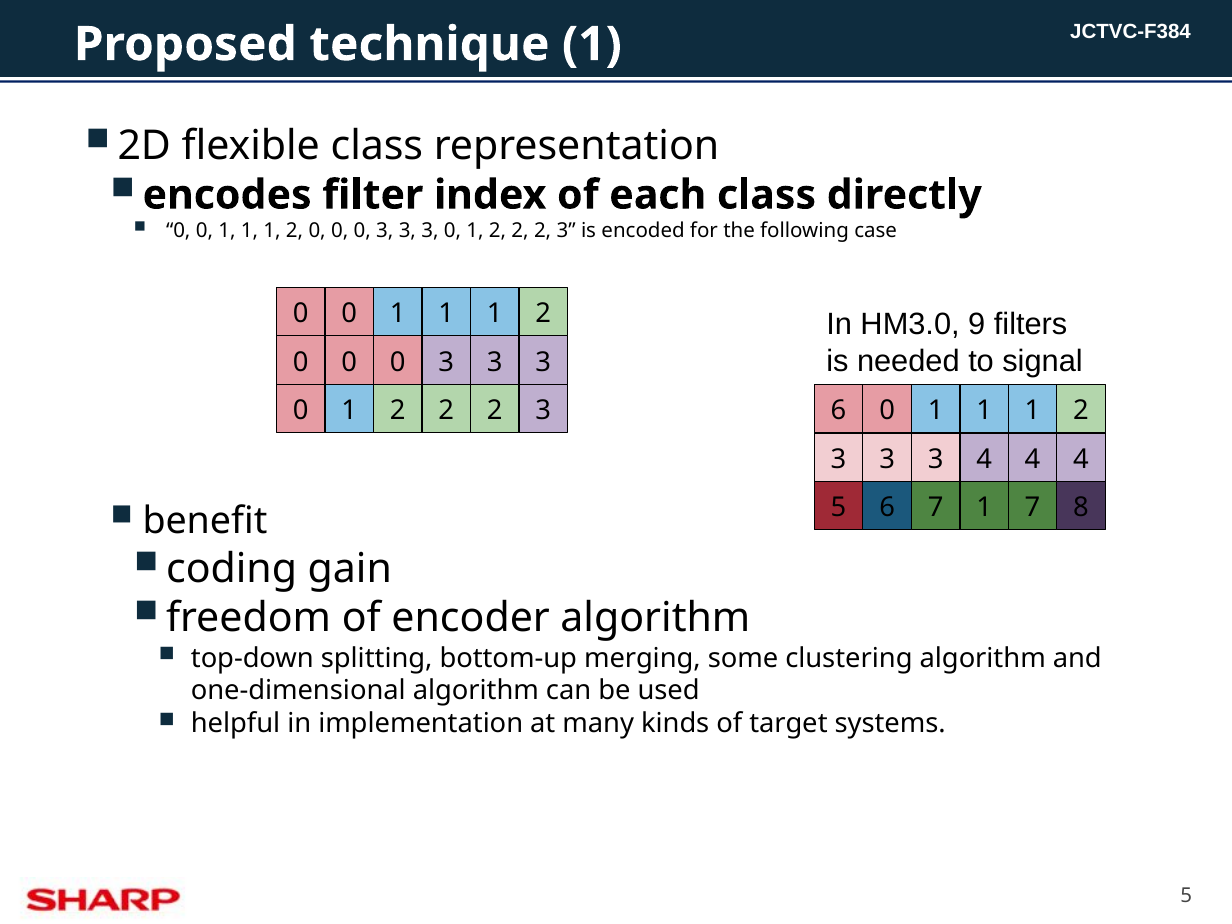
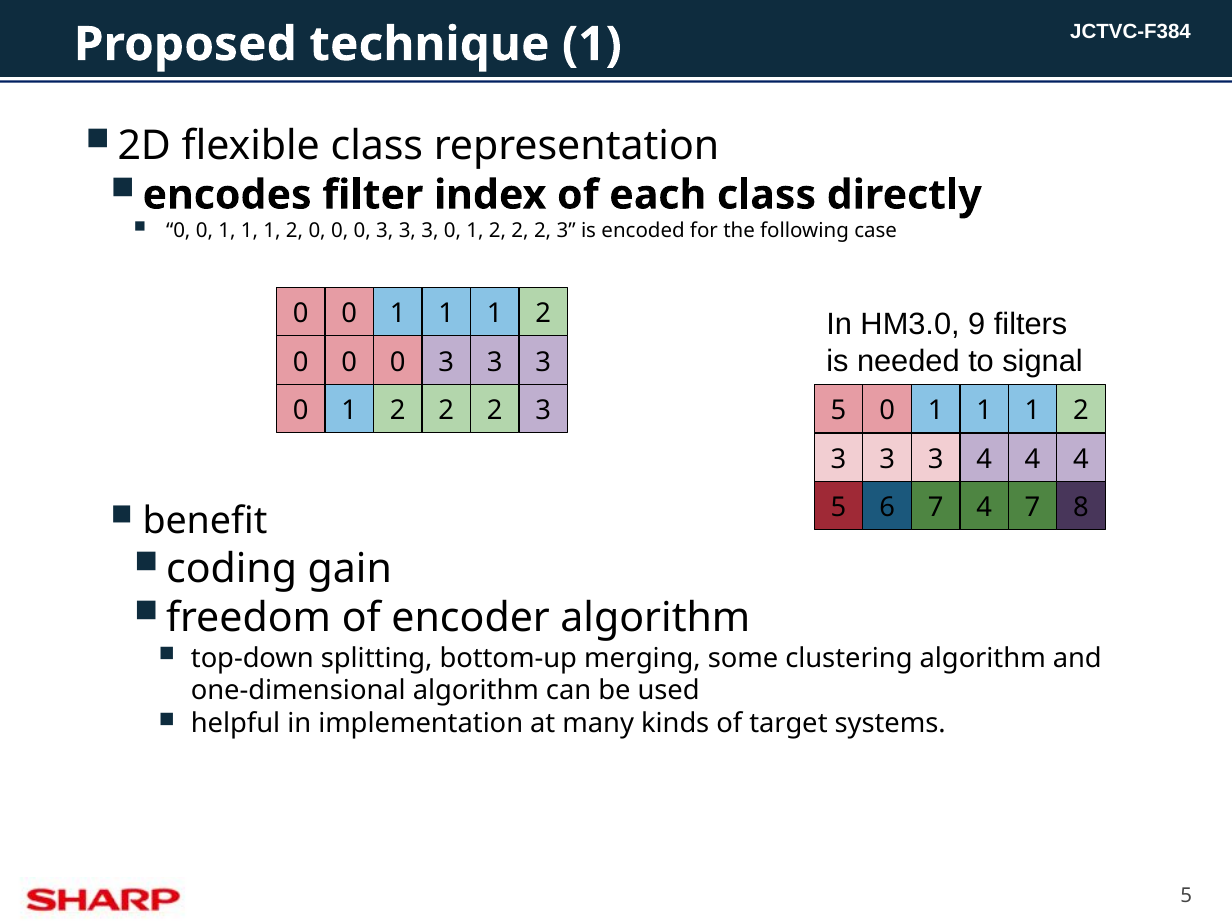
1 6: 6 -> 5 (839, 411)
7 1: 1 -> 4 (984, 508)
